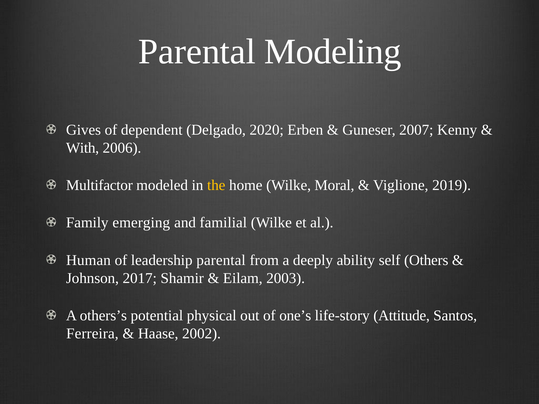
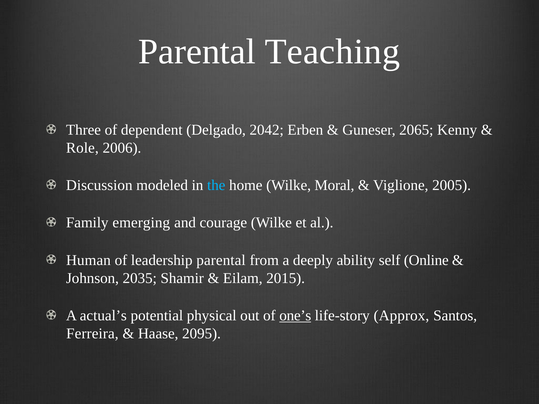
Modeling: Modeling -> Teaching (332, 52)
Gives: Gives -> Three (84, 130)
2020: 2020 -> 2042 (267, 130)
2007: 2007 -> 2065 (416, 130)
With: With -> Role (82, 148)
Multifactor: Multifactor -> Discussion (99, 185)
the colour: yellow -> light blue (216, 185)
2019: 2019 -> 2005 (452, 185)
familial: familial -> courage (223, 223)
Others: Others -> Online (426, 260)
2017: 2017 -> 2035 (140, 278)
2003: 2003 -> 2015 (286, 278)
others’s: others’s -> actual’s (103, 316)
one’s underline: none -> present (295, 316)
Attitude: Attitude -> Approx (401, 316)
2002: 2002 -> 2095 (201, 334)
